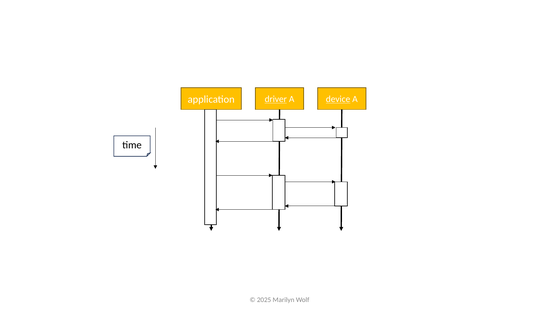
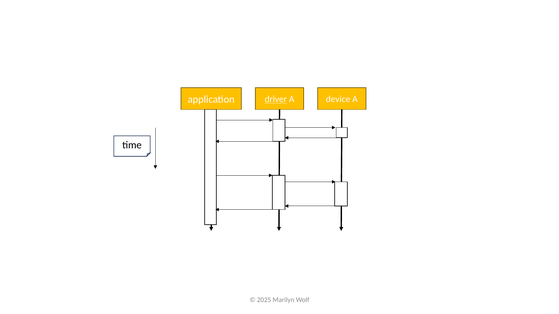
device underline: present -> none (338, 99)
